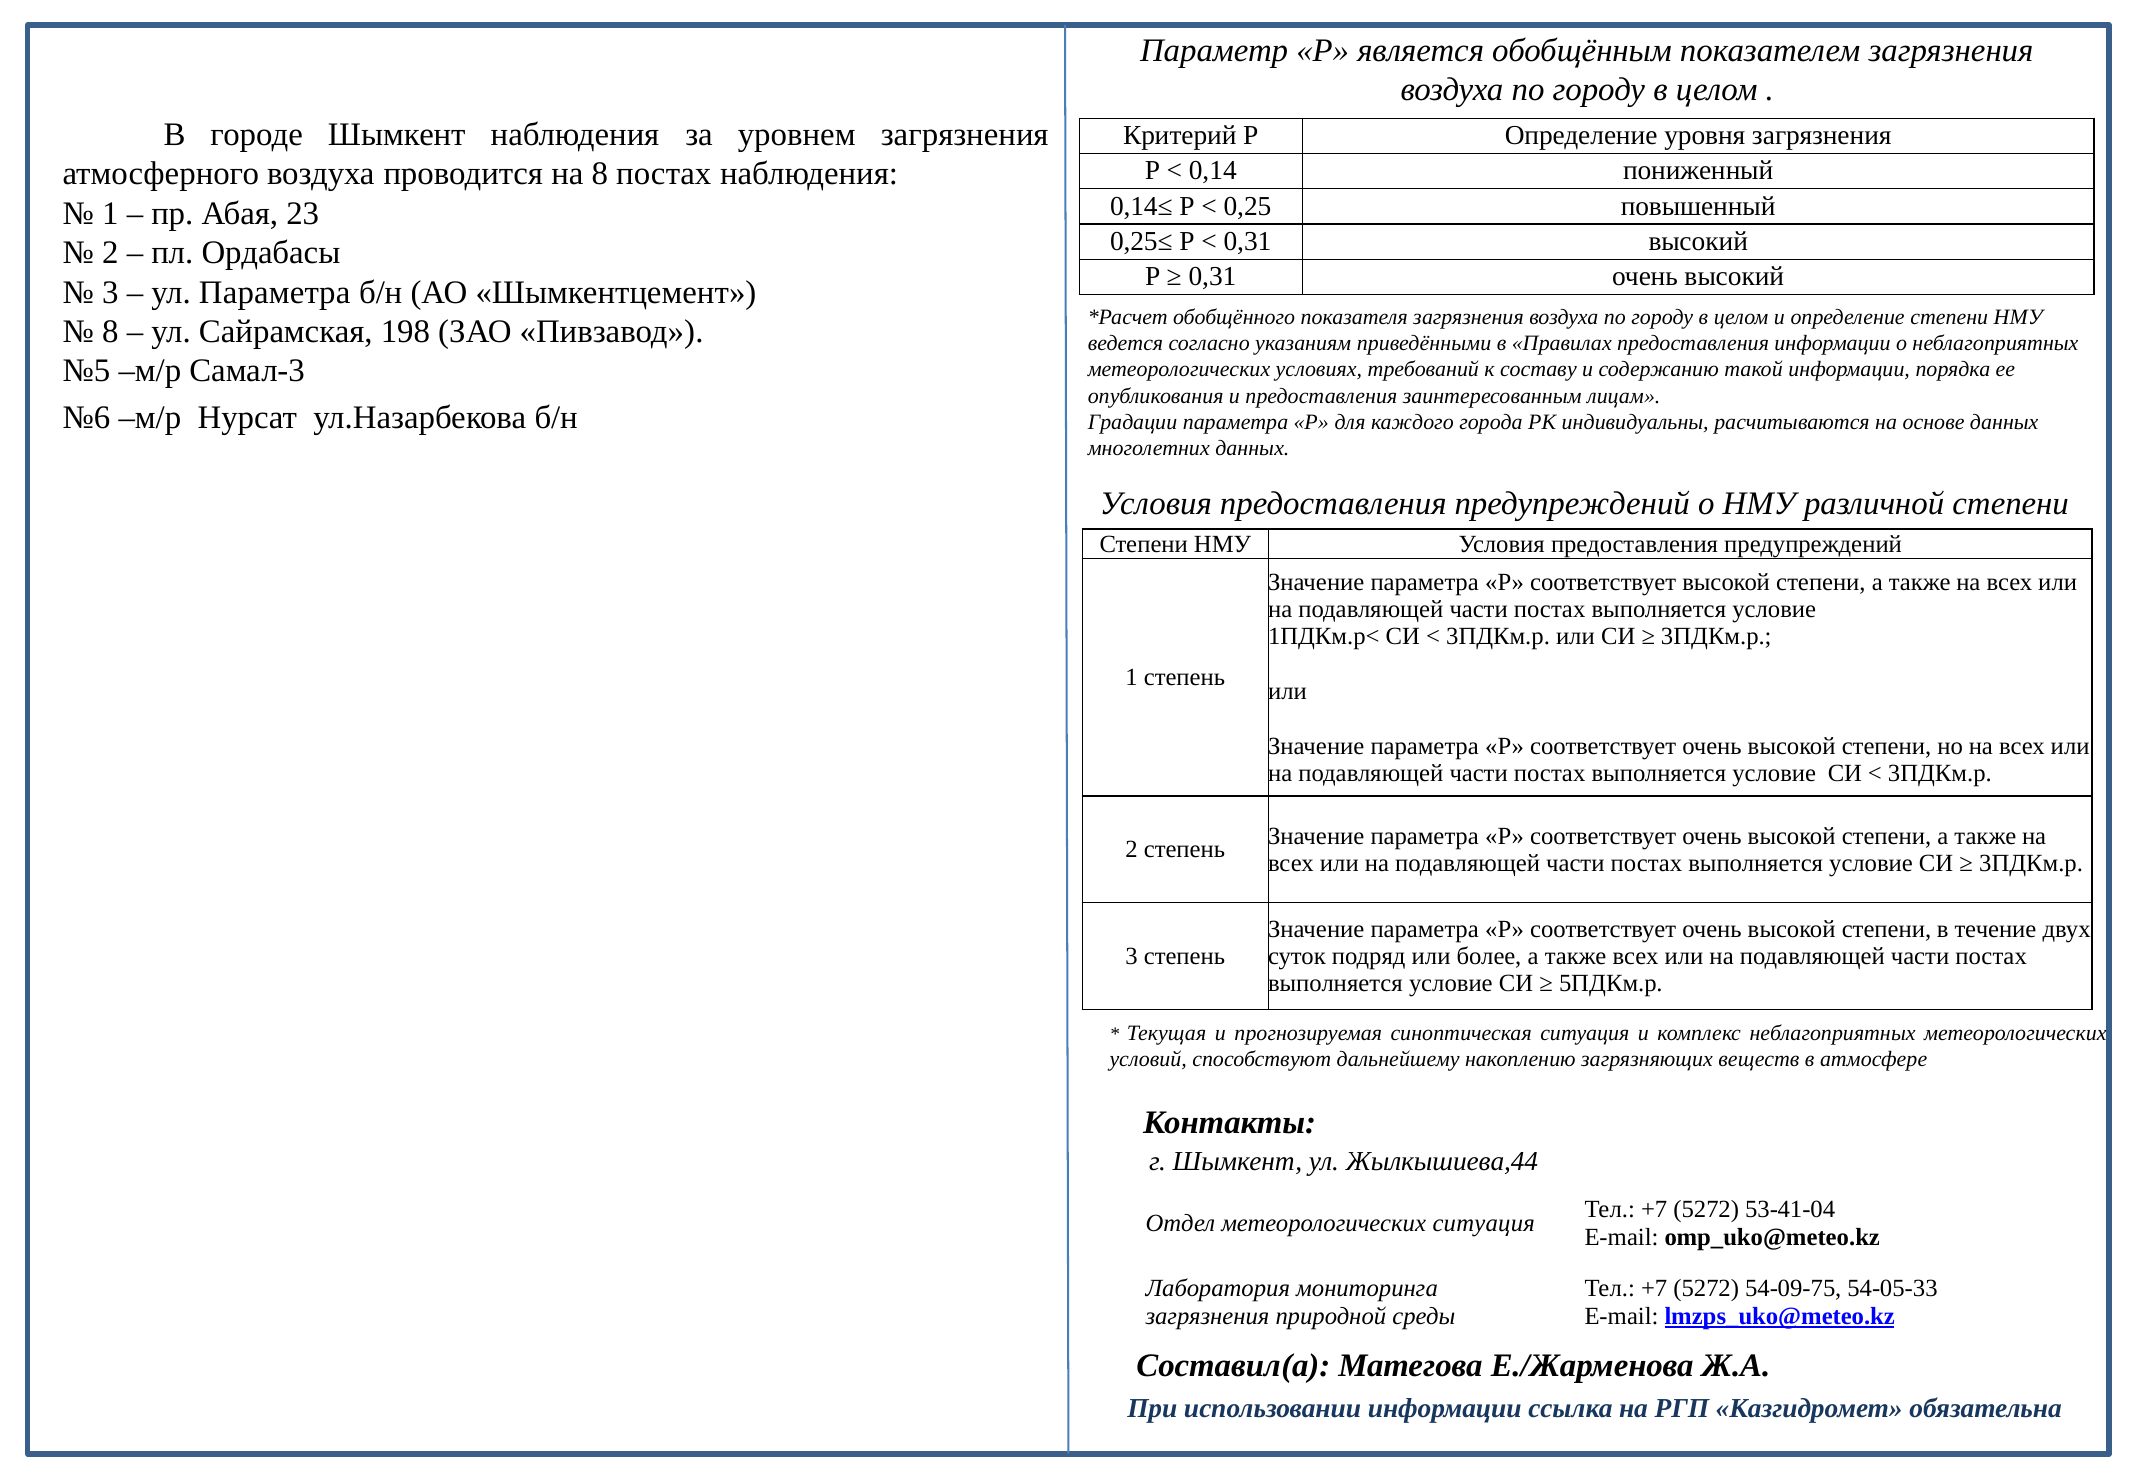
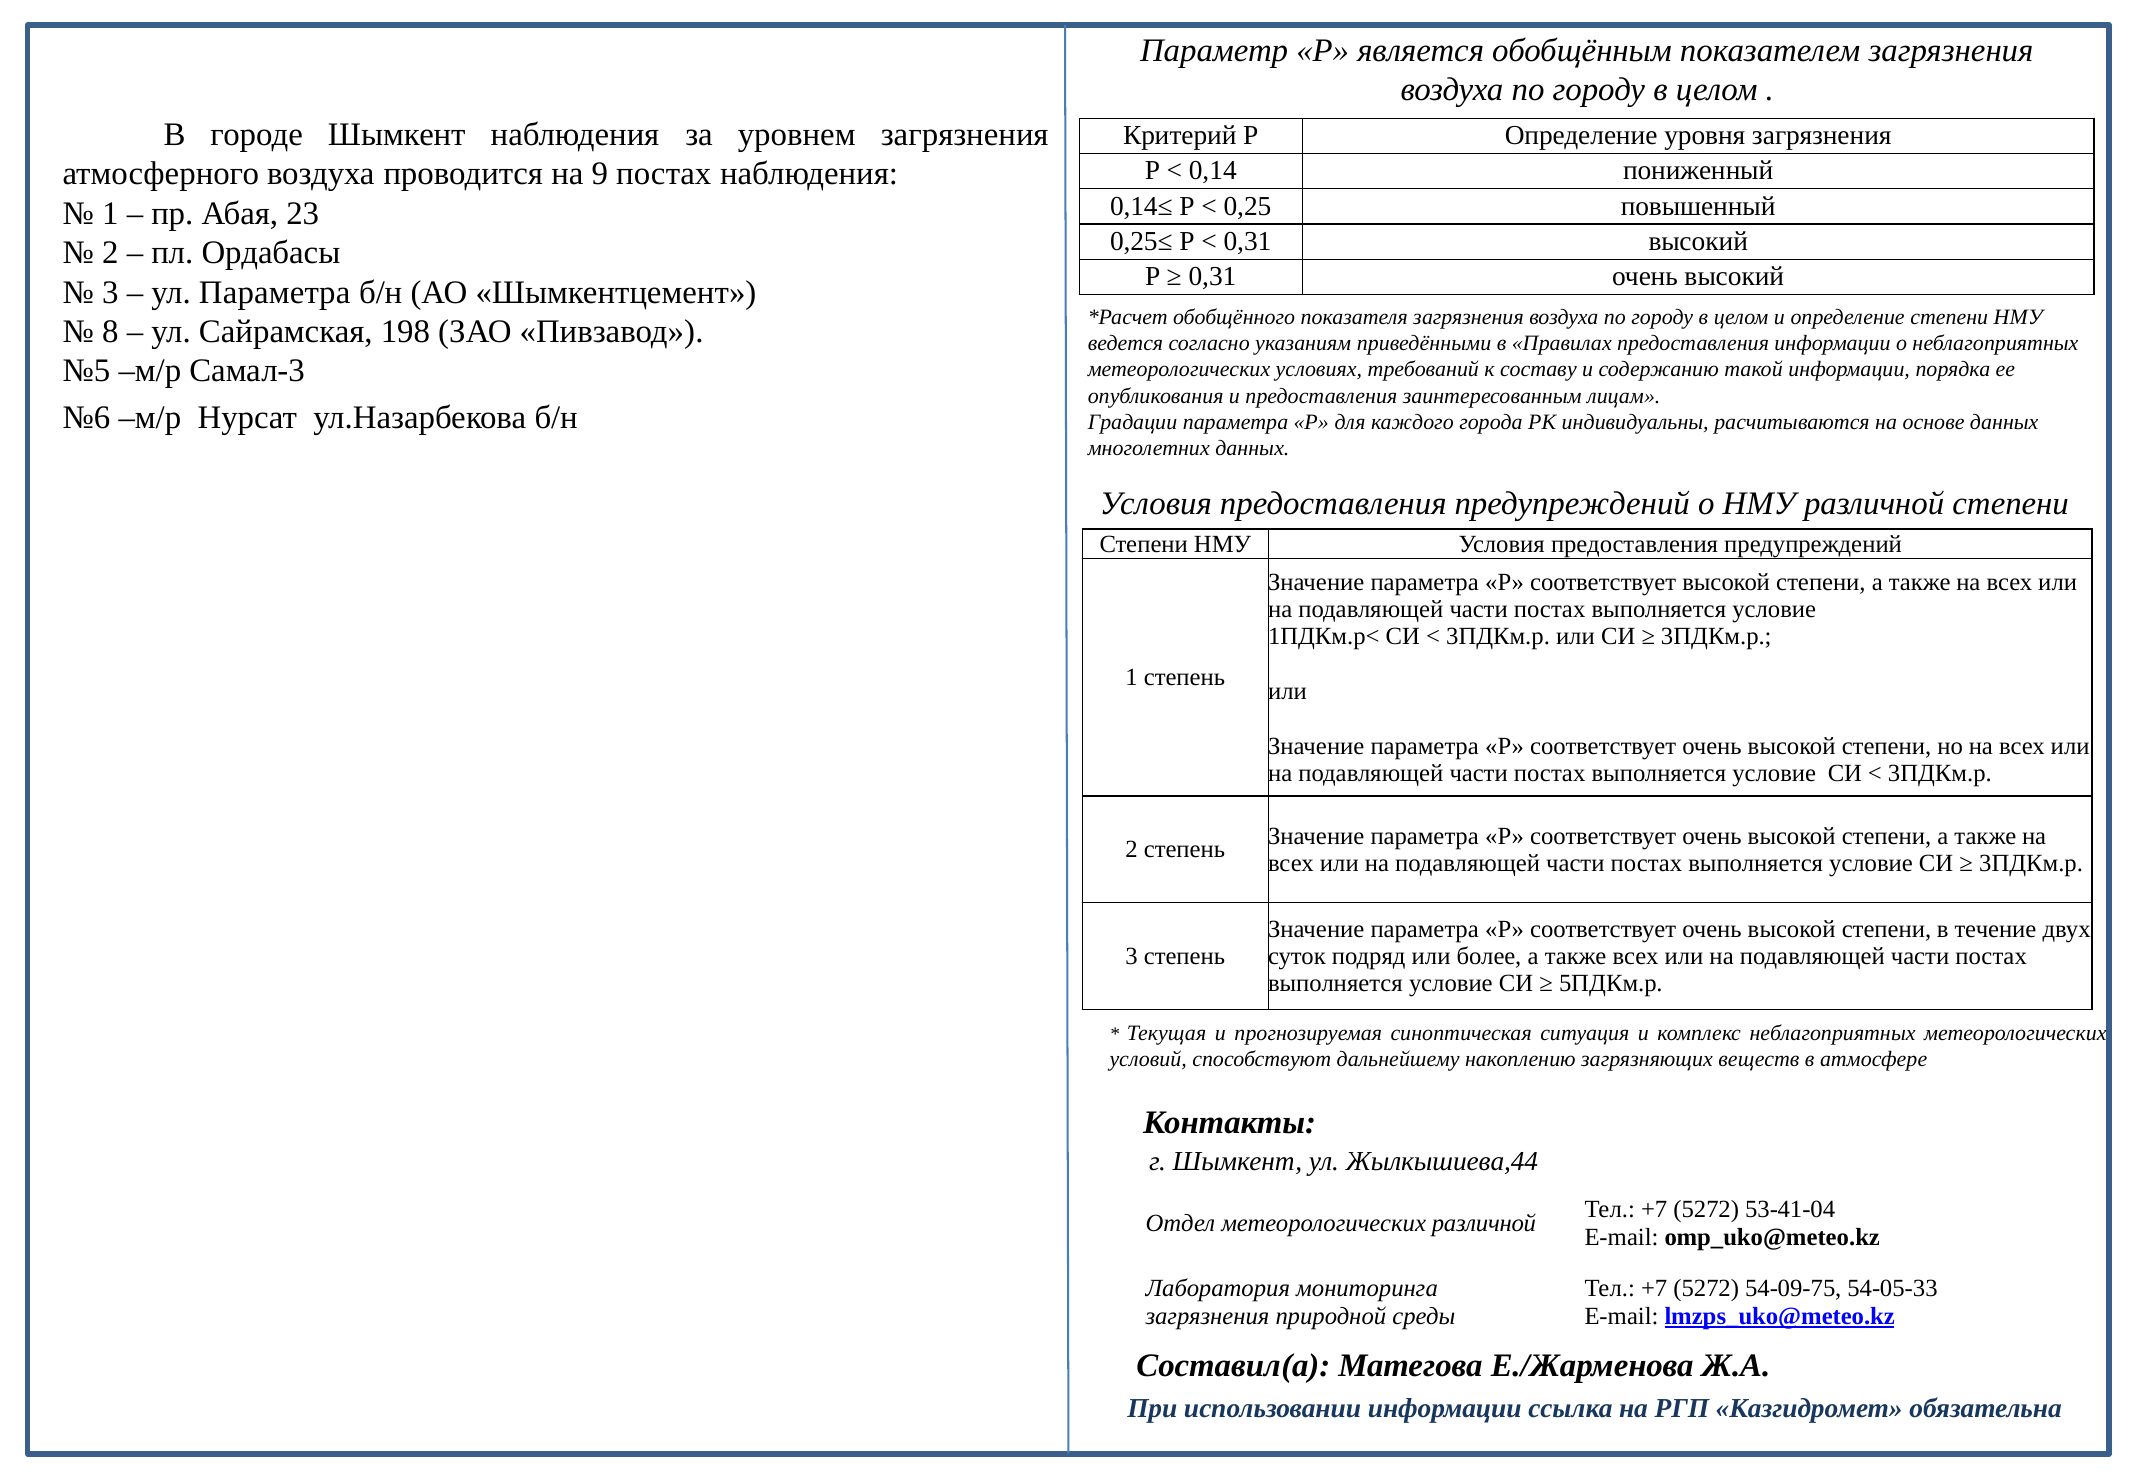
на 8: 8 -> 9 (600, 174)
метеорологических ситуация: ситуация -> различной (1484, 1224)
